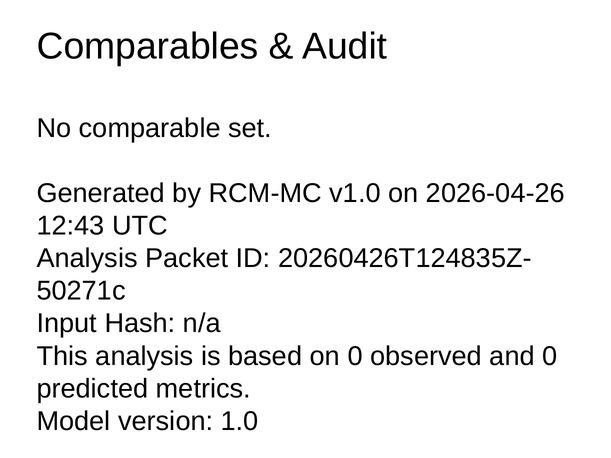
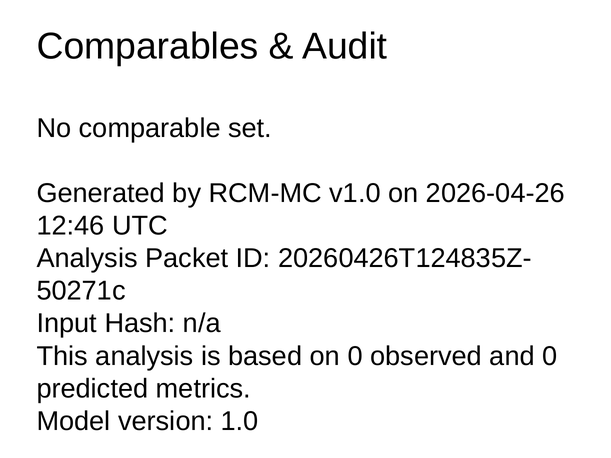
12:43: 12:43 -> 12:46 (71, 226)
